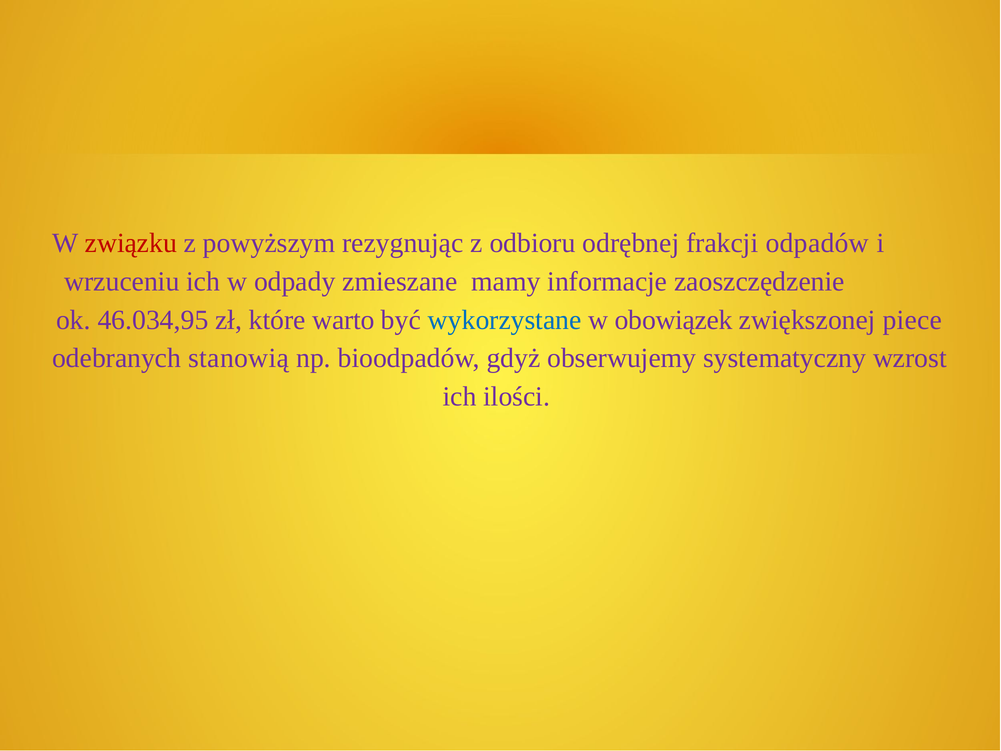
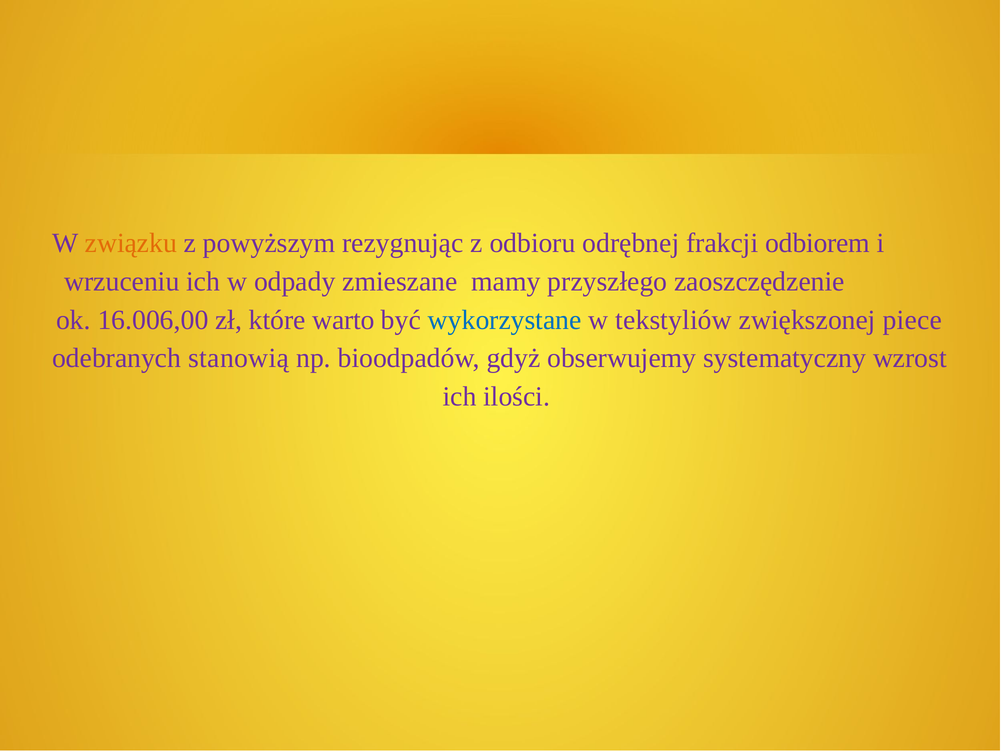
związku colour: red -> orange (131, 243)
odpadów: odpadów -> odbiorem (818, 243)
informacje: informacje -> przyszłego (607, 281)
46.034,95: 46.034,95 -> 16.006,00 (153, 320)
obowiązek: obowiązek -> tekstyliów (674, 320)
